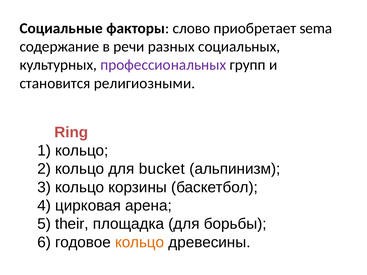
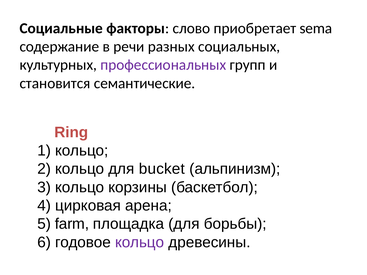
религиозными: религиозными -> семантические (145, 83)
their: their -> farm (72, 224)
кольцо colour: orange -> purple (140, 242)
